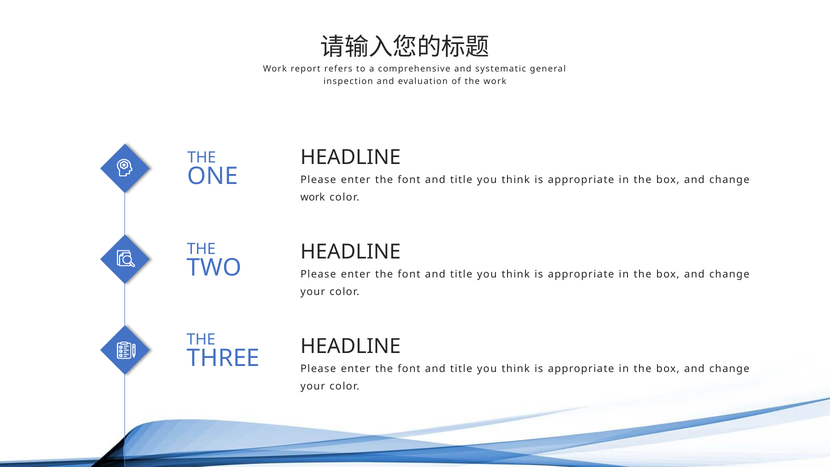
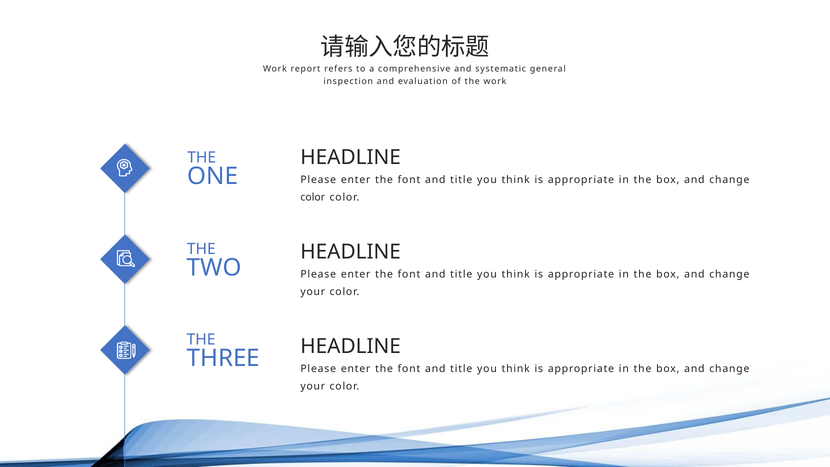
work: work -> color (313, 197)
